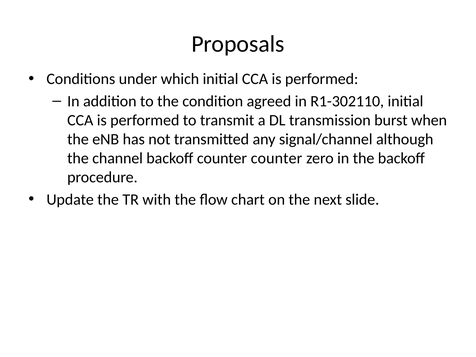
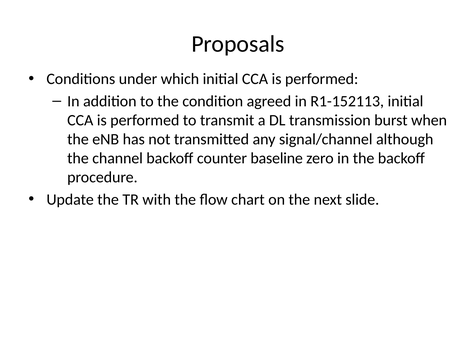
R1-302110: R1-302110 -> R1-152113 (347, 101)
counter counter: counter -> baseline (277, 158)
